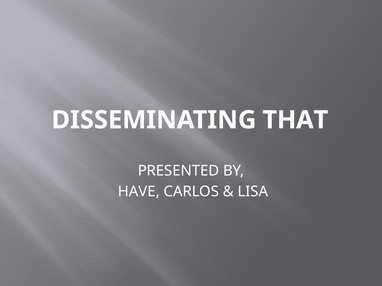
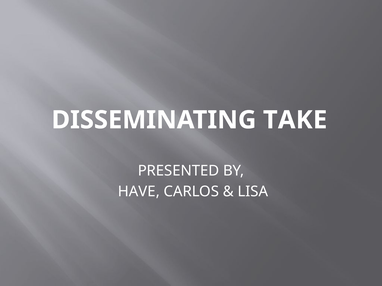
THAT: THAT -> TAKE (295, 120)
